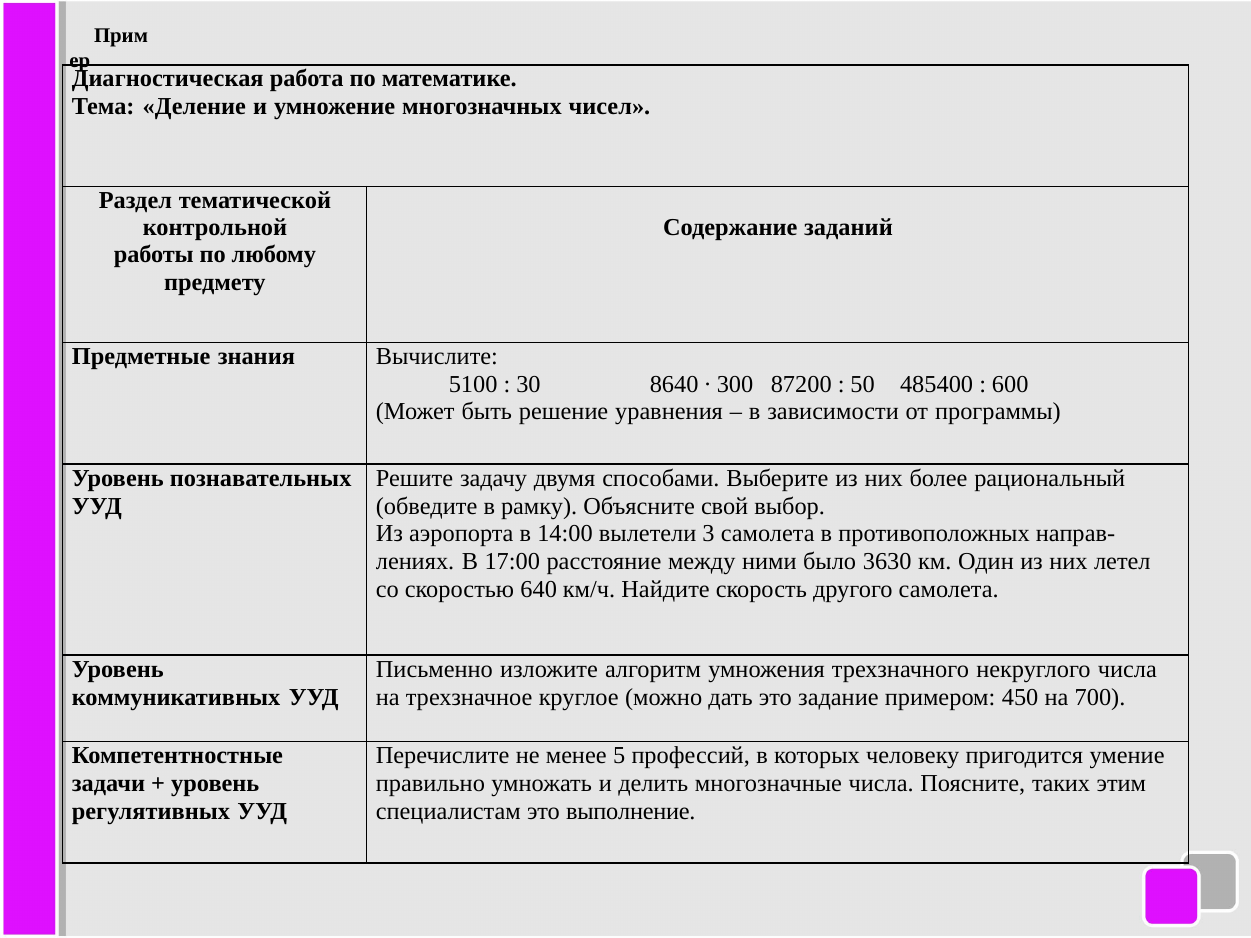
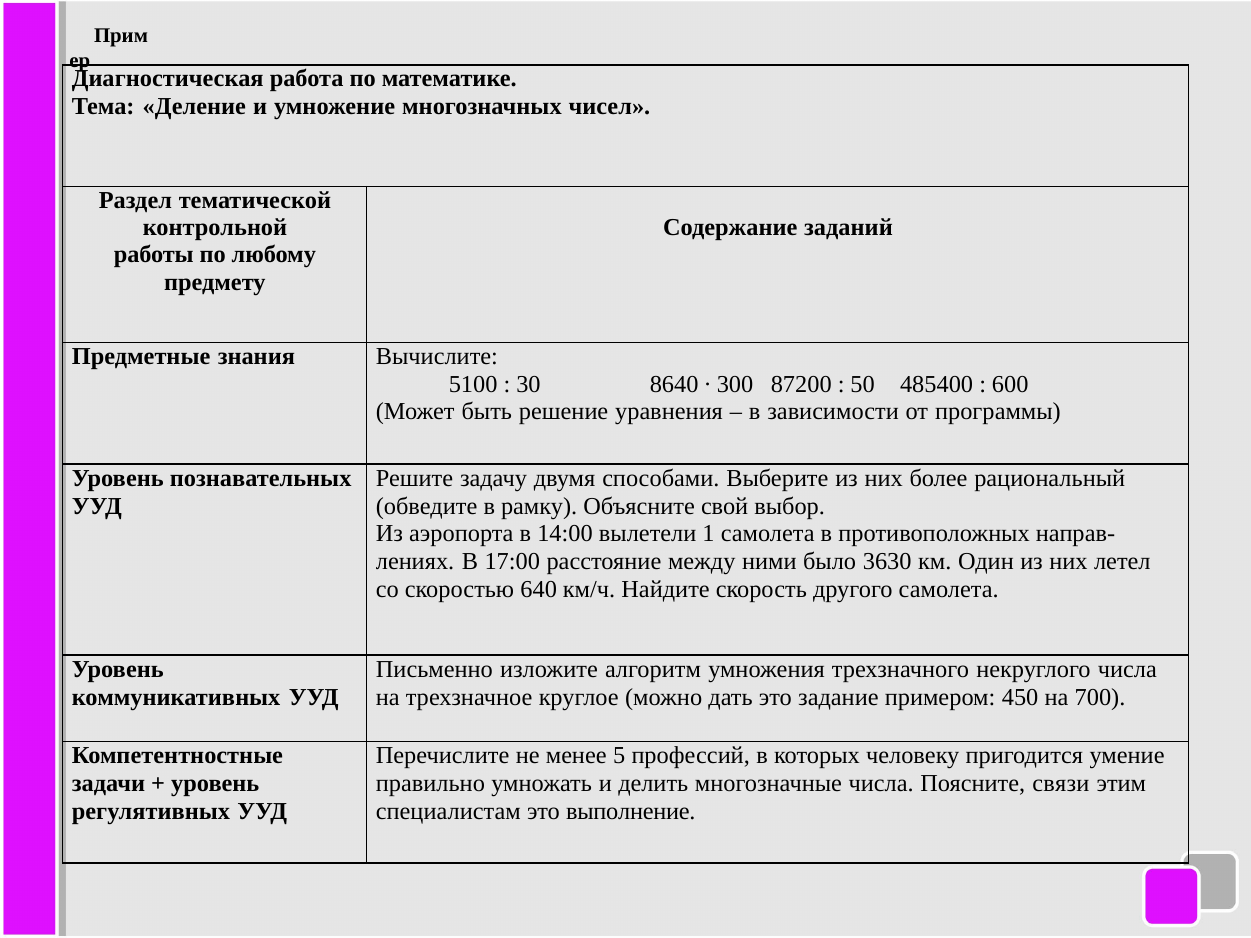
3: 3 -> 1 (709, 534)
таких: таких -> связи (1061, 784)
